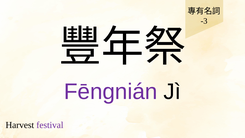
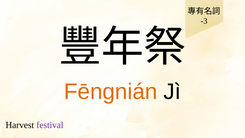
Fēngnián colour: purple -> orange (111, 92)
